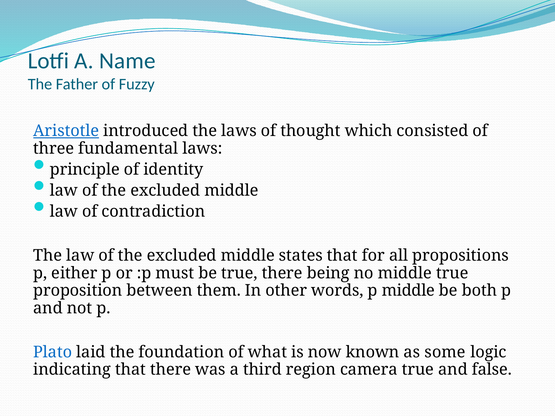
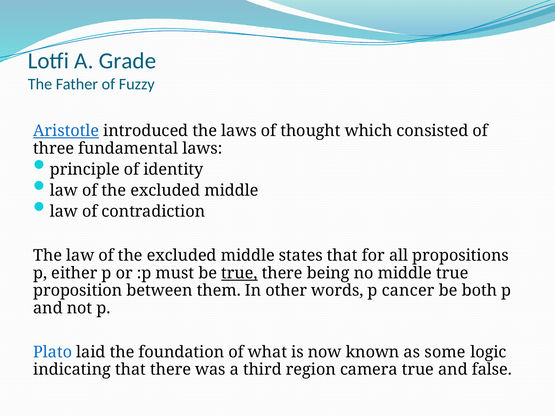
Name: Name -> Grade (128, 61)
true underline: none -> present (239, 273)
p middle: middle -> cancer (408, 291)
